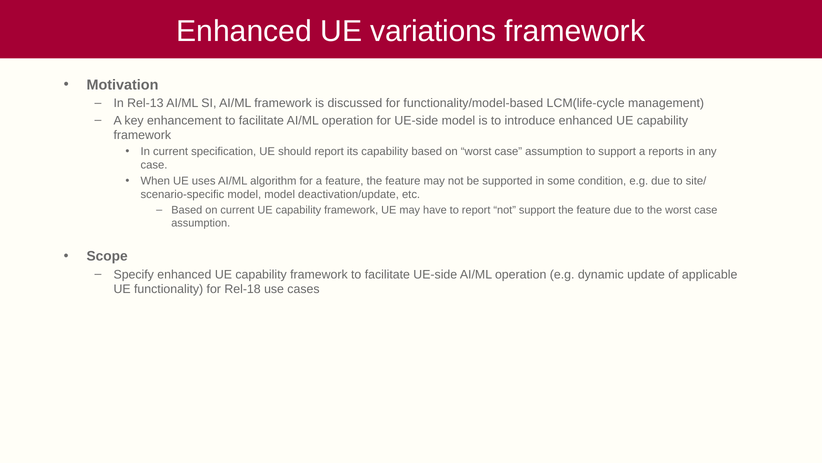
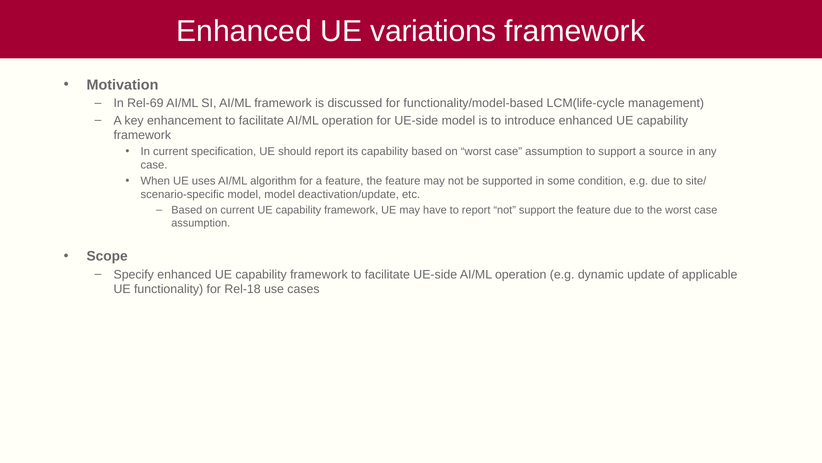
Rel-13: Rel-13 -> Rel-69 (145, 103)
reports: reports -> source (666, 151)
